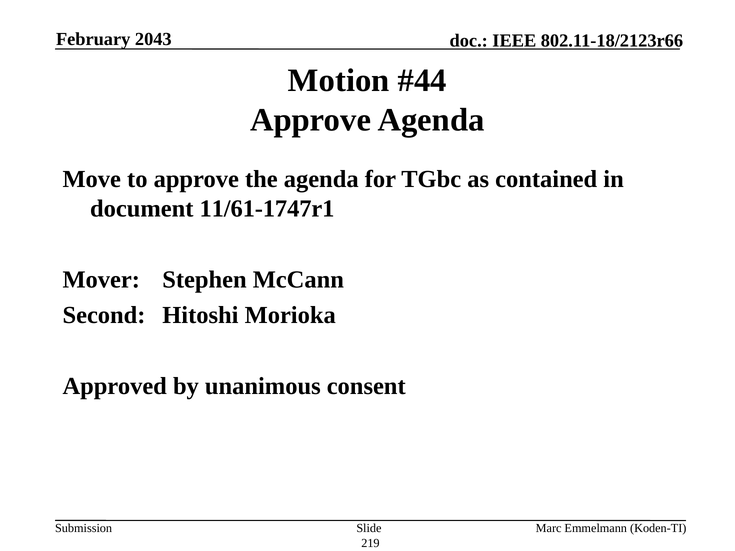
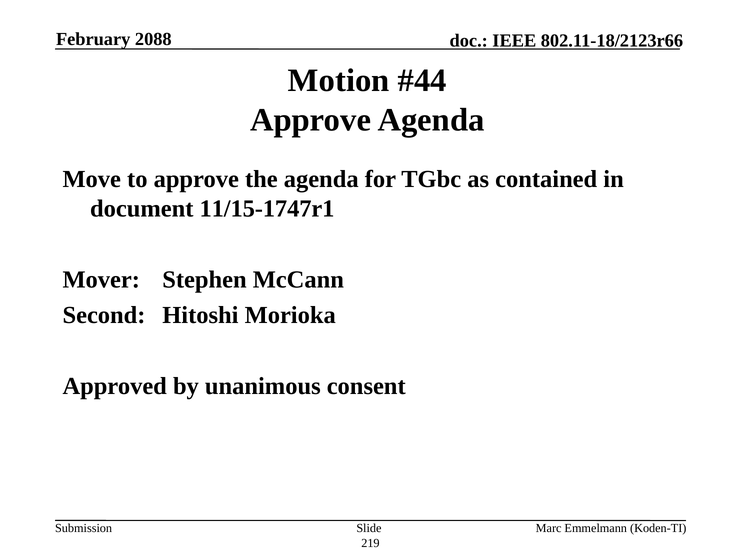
2043: 2043 -> 2088 (153, 39)
11/61-1747r1: 11/61-1747r1 -> 11/15-1747r1 (267, 209)
